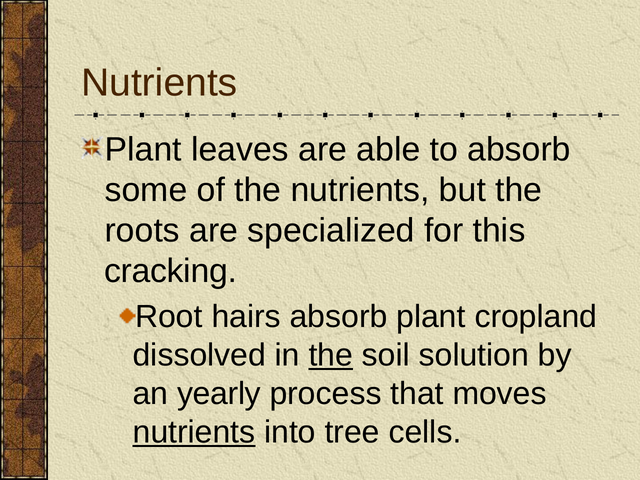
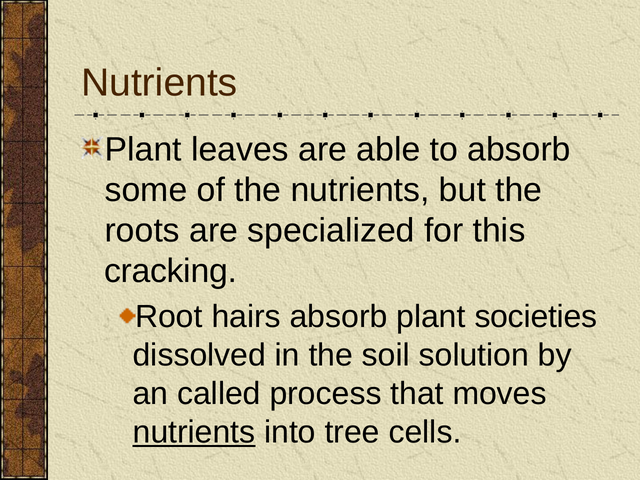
cropland: cropland -> societies (536, 317)
the underline: present -> none (331, 355)
yearly: yearly -> called (219, 394)
